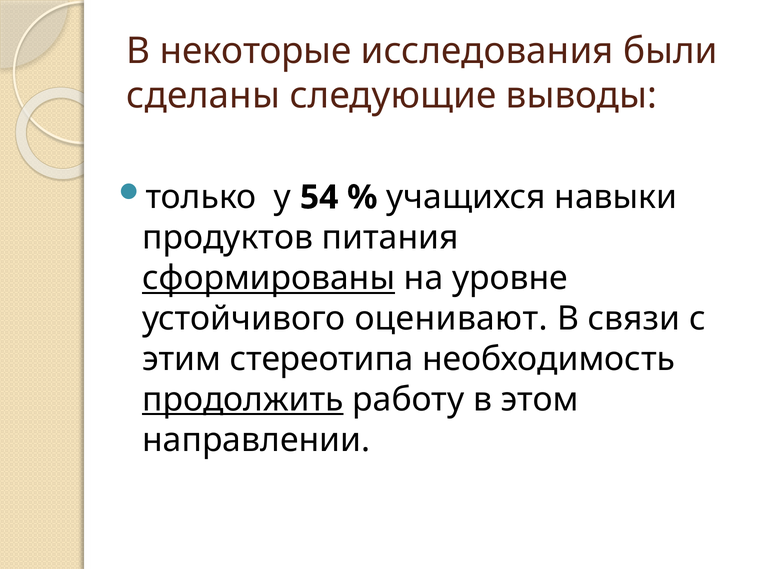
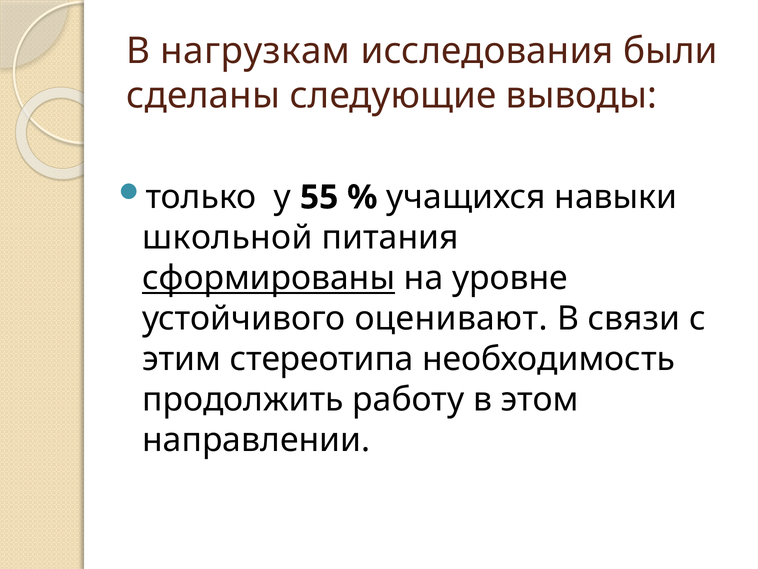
некоторые: некоторые -> нагрузкам (255, 51)
54: 54 -> 55 (319, 197)
продуктов: продуктов -> школьной (227, 238)
продолжить underline: present -> none (243, 399)
